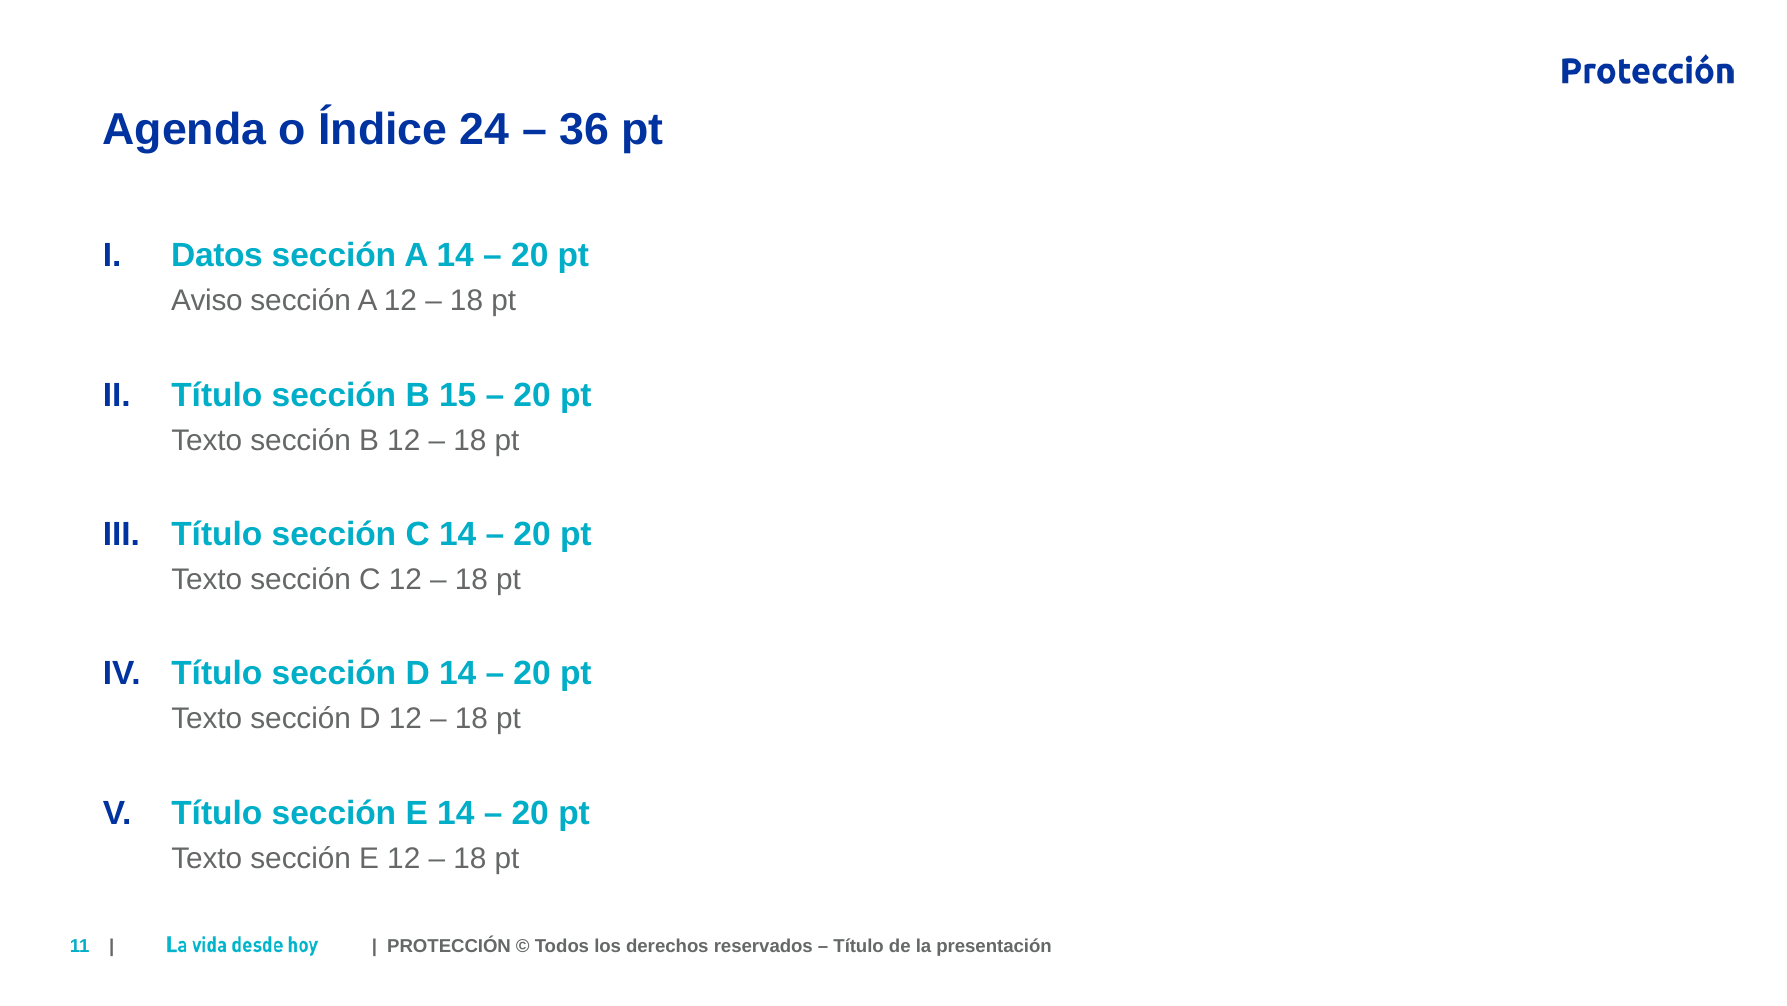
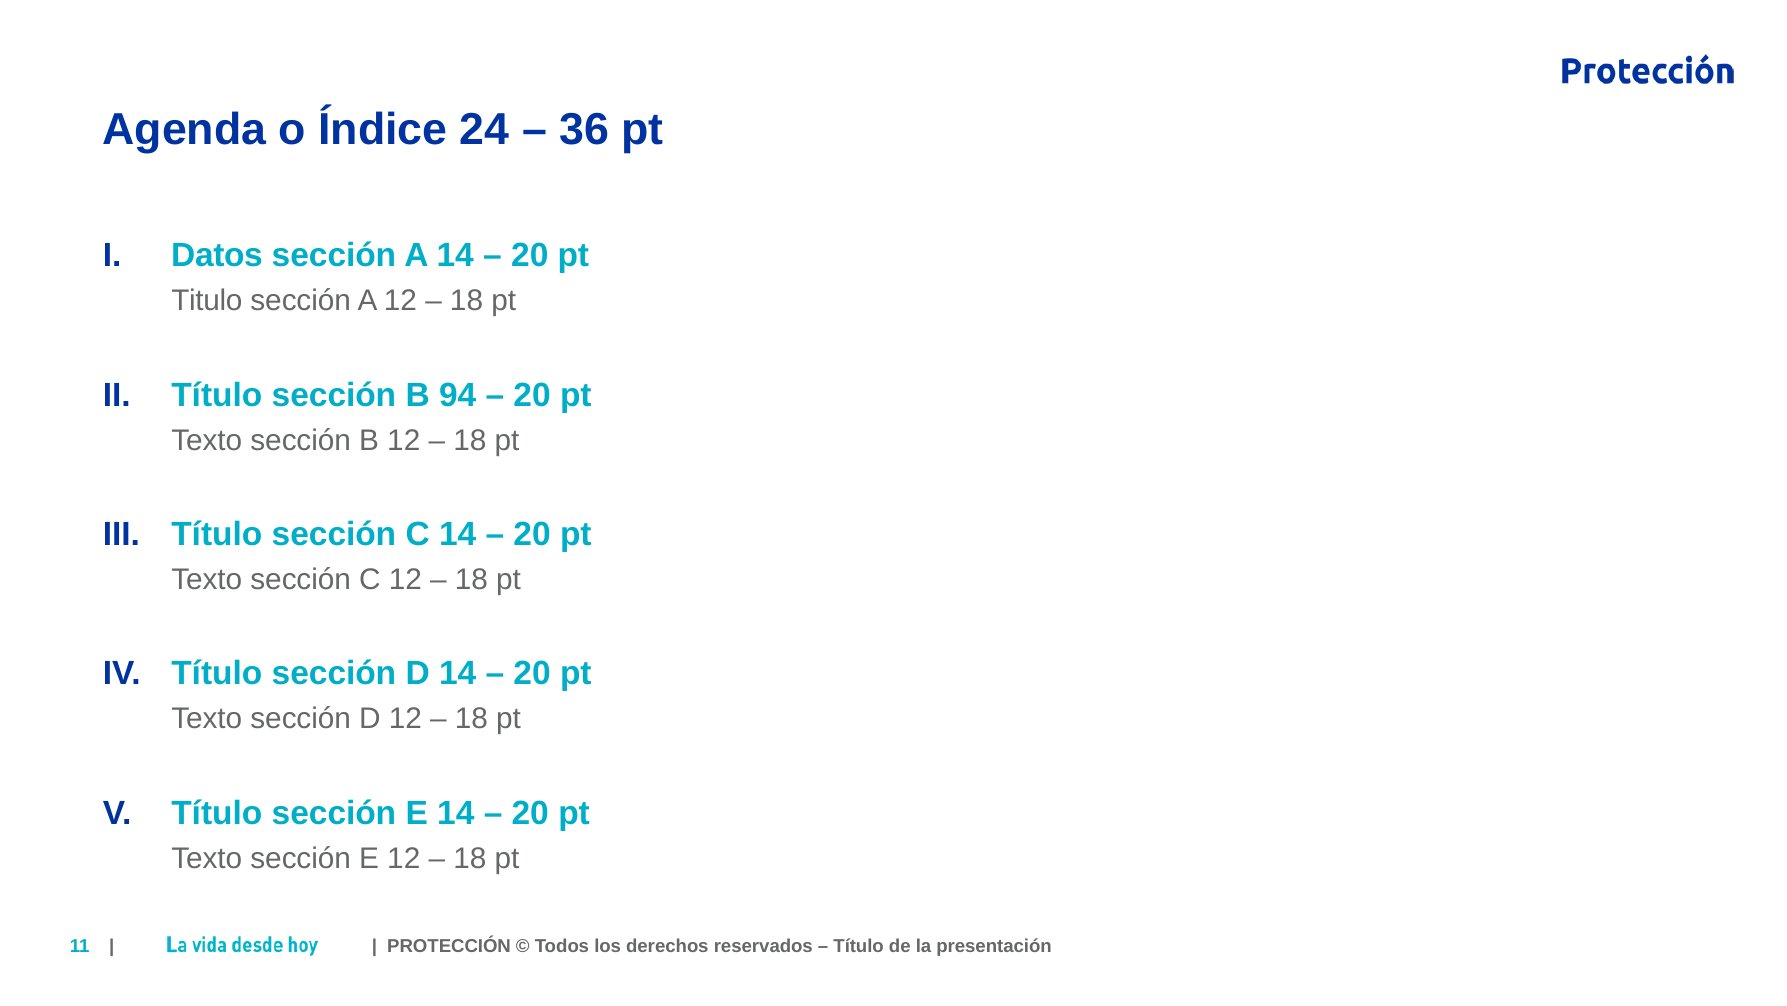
Aviso: Aviso -> Titulo (207, 301)
15: 15 -> 94 (458, 395)
